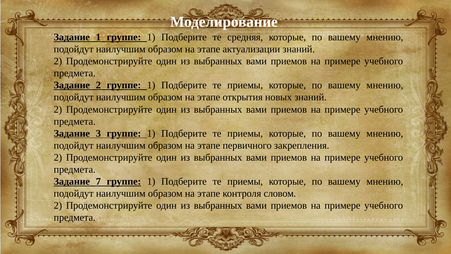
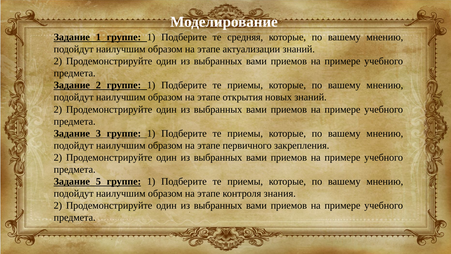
7: 7 -> 5 (98, 181)
словом: словом -> знания (280, 193)
